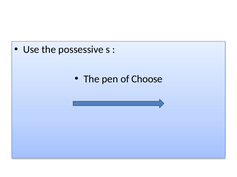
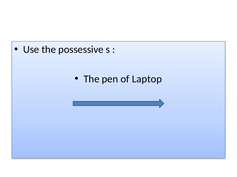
Choose: Choose -> Laptop (147, 79)
